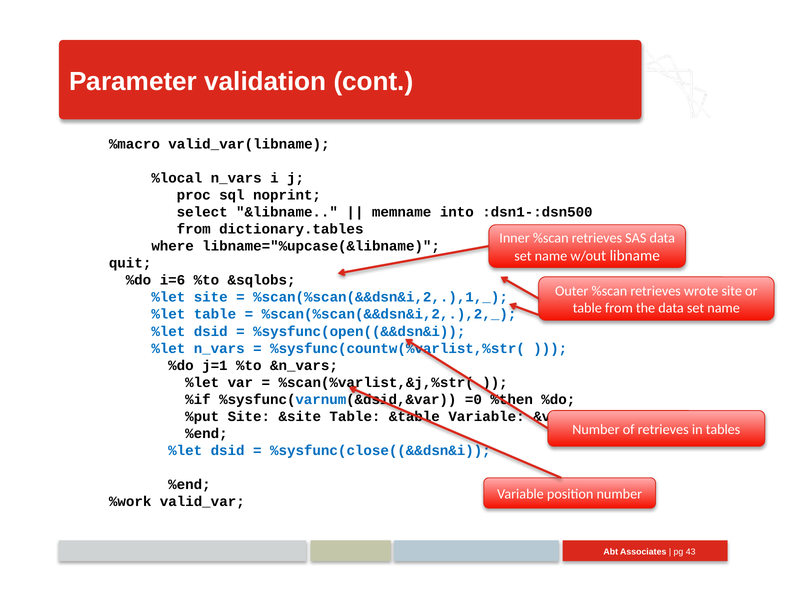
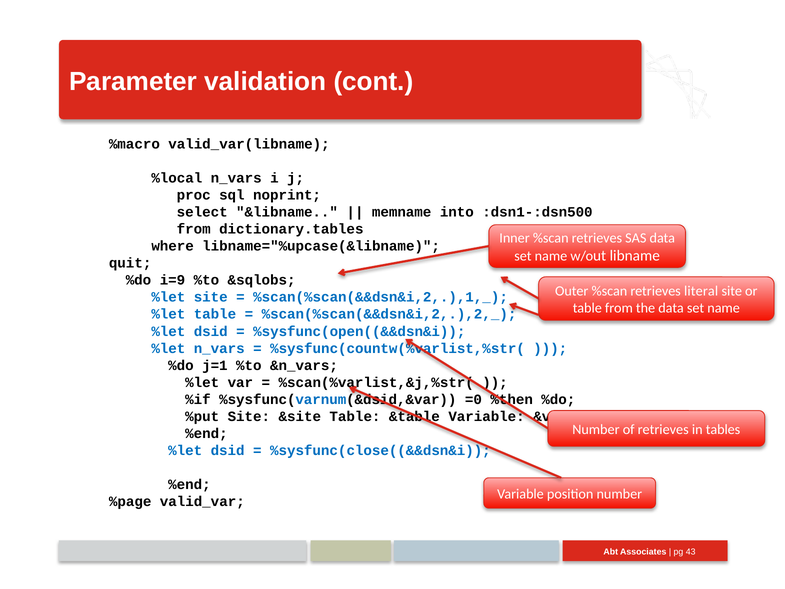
i=6: i=6 -> i=9 (172, 280)
wrote: wrote -> literal (701, 291)
%work: %work -> %page (130, 501)
